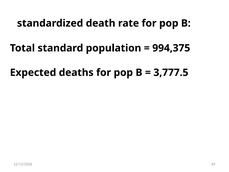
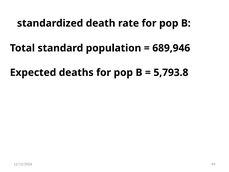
994,375: 994,375 -> 689,946 (171, 48)
3,777.5: 3,777.5 -> 5,793.8 (171, 72)
